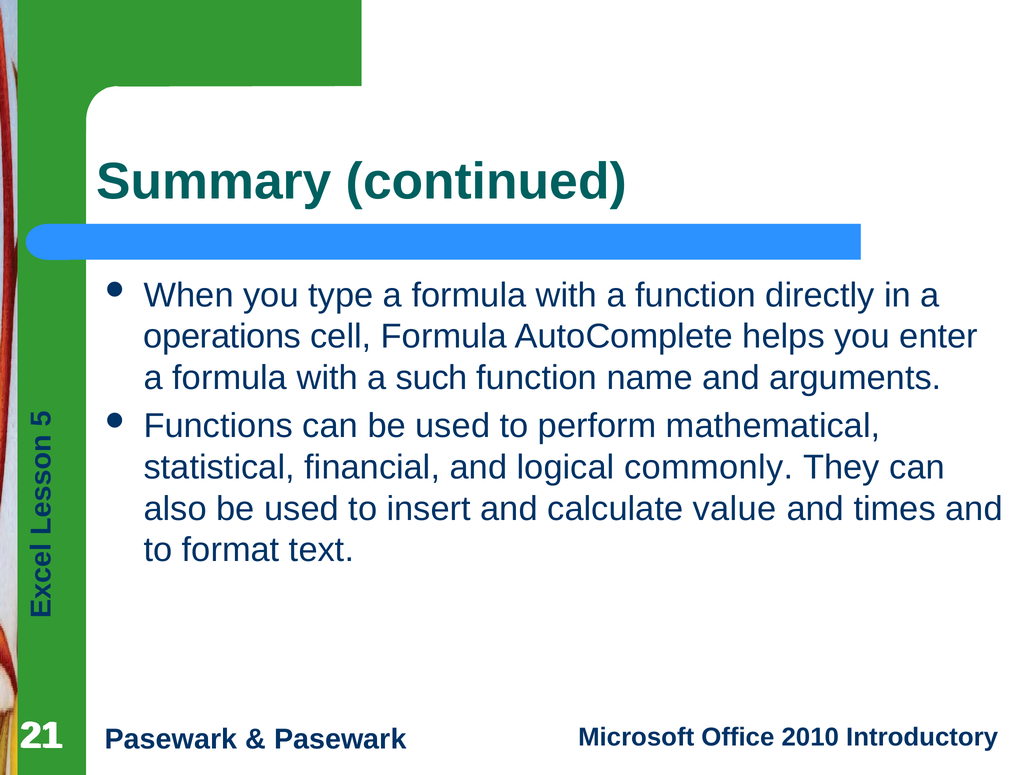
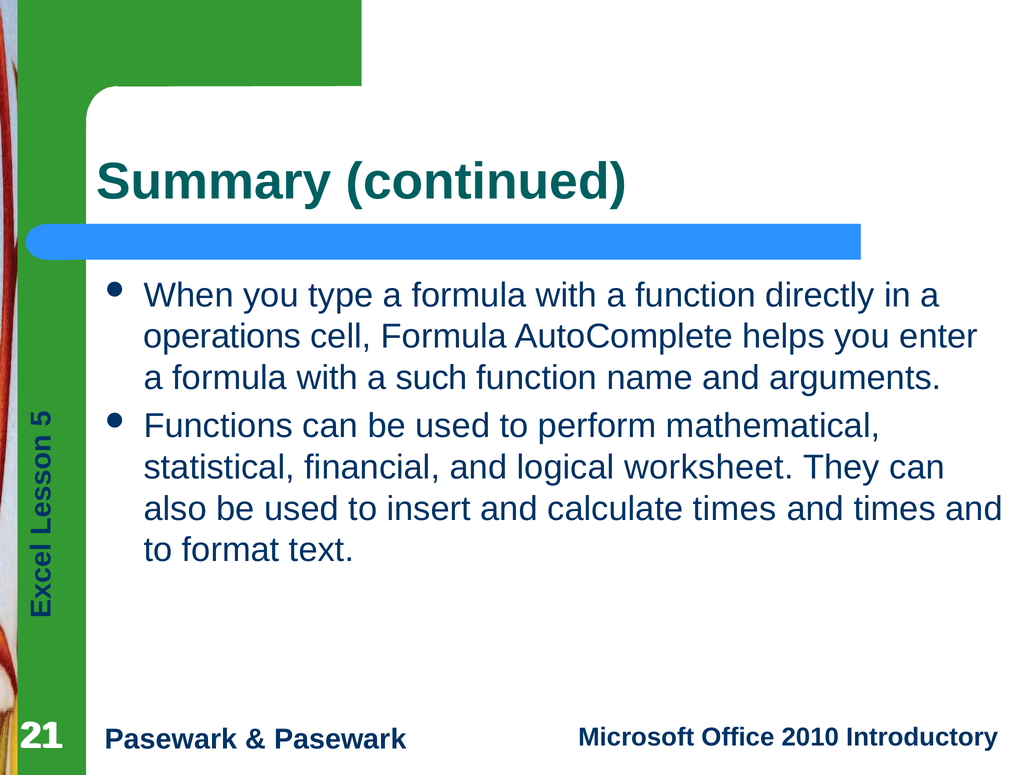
commonly: commonly -> worksheet (709, 467)
calculate value: value -> times (735, 509)
